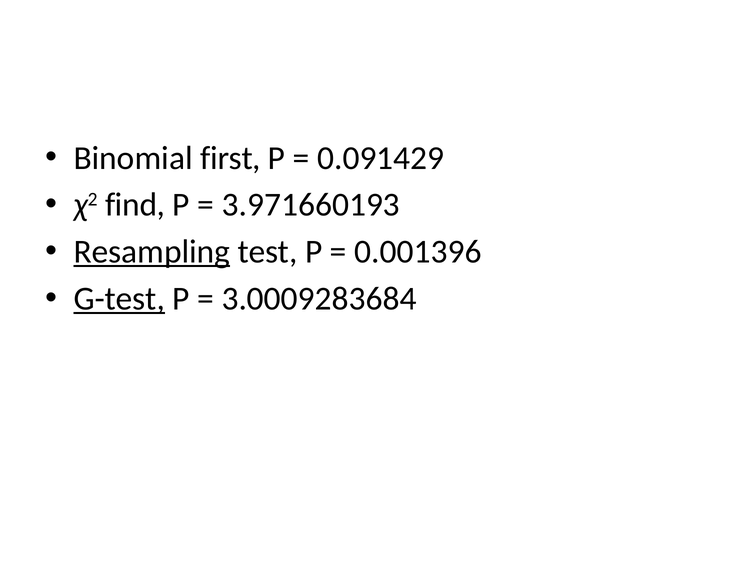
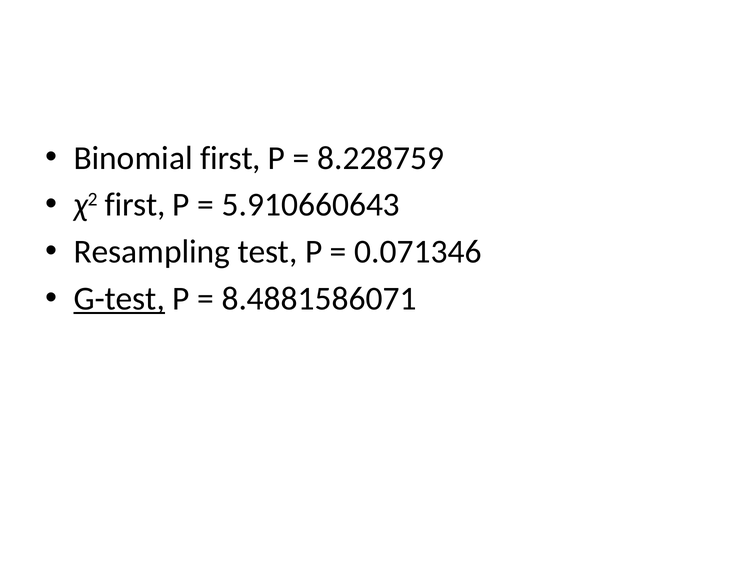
0.091429: 0.091429 -> 8.228759 (381, 158)
χ2 find: find -> first (135, 205)
3.971660193: 3.971660193 -> 5.910660643 (311, 205)
Resampling underline: present -> none (152, 252)
0.001396: 0.001396 -> 0.071346 (418, 252)
3.0009283684: 3.0009283684 -> 8.4881586071 (319, 299)
